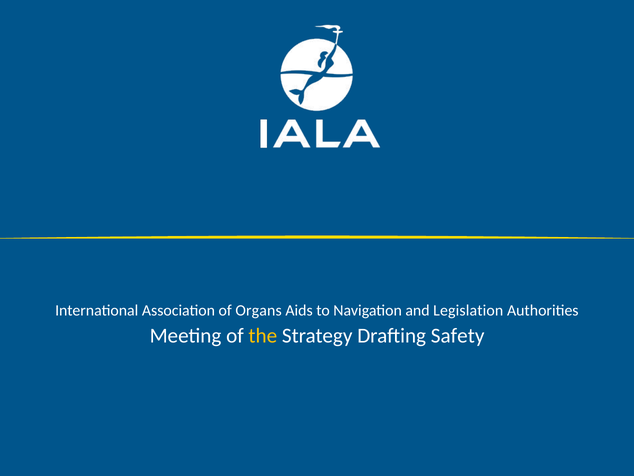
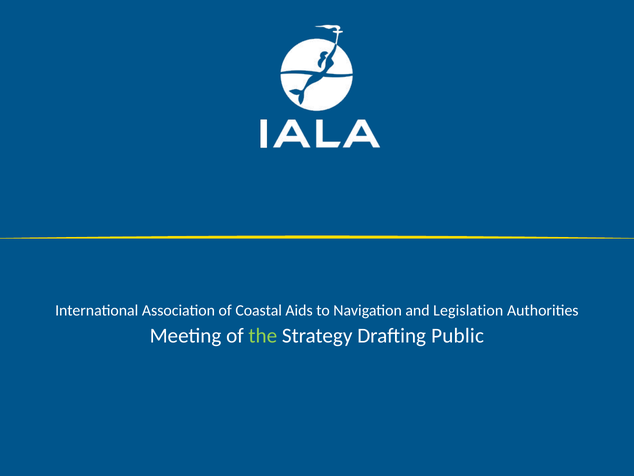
Organs: Organs -> Coastal (259, 310)
the colour: yellow -> light green (263, 335)
Safety: Safety -> Public (458, 335)
